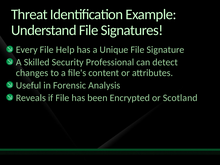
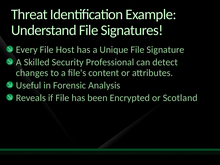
Help: Help -> Host (65, 50)
